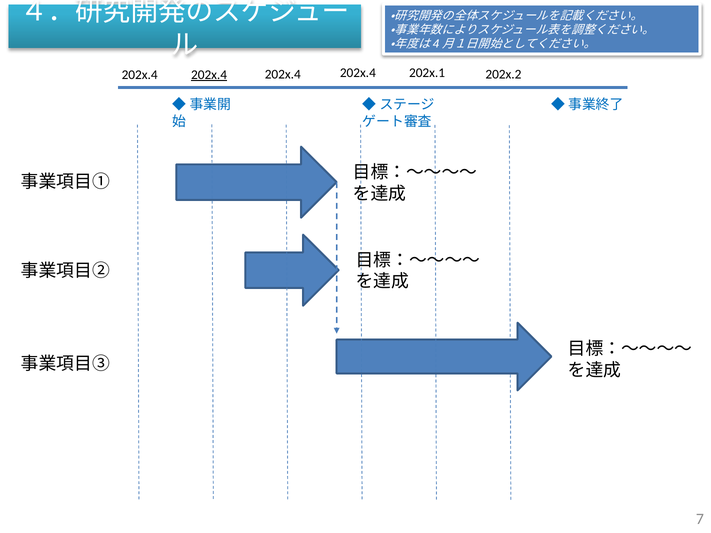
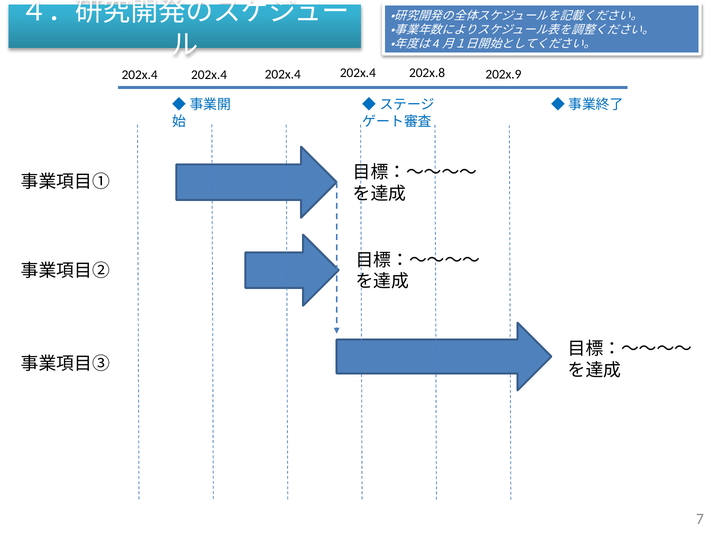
202x.2: 202x.2 -> 202x.9 (503, 74)
202x.1: 202x.1 -> 202x.8 (427, 73)
202x.4 underline: present -> none (209, 75)
